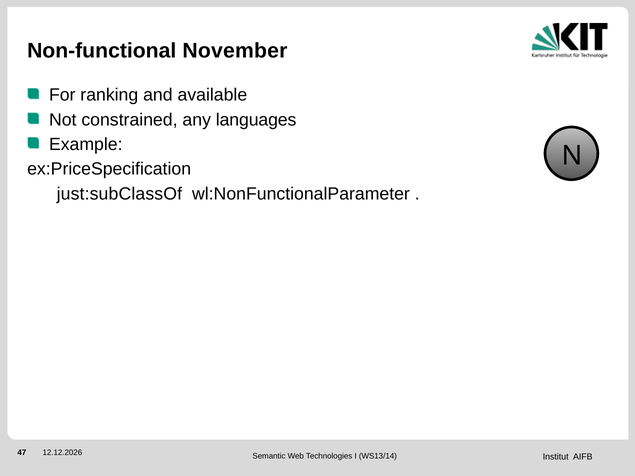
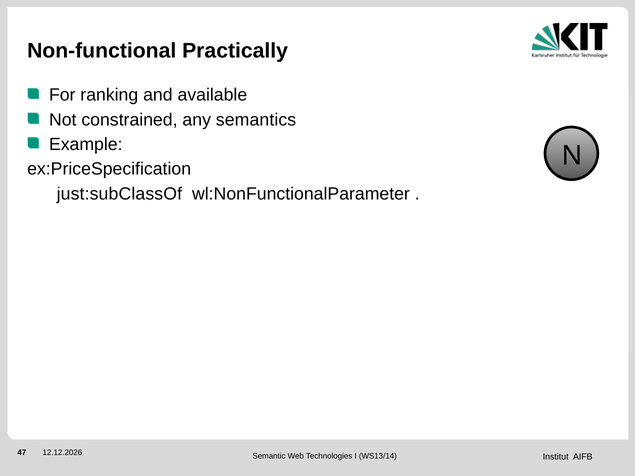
November: November -> Practically (235, 51)
languages: languages -> semantics (256, 120)
